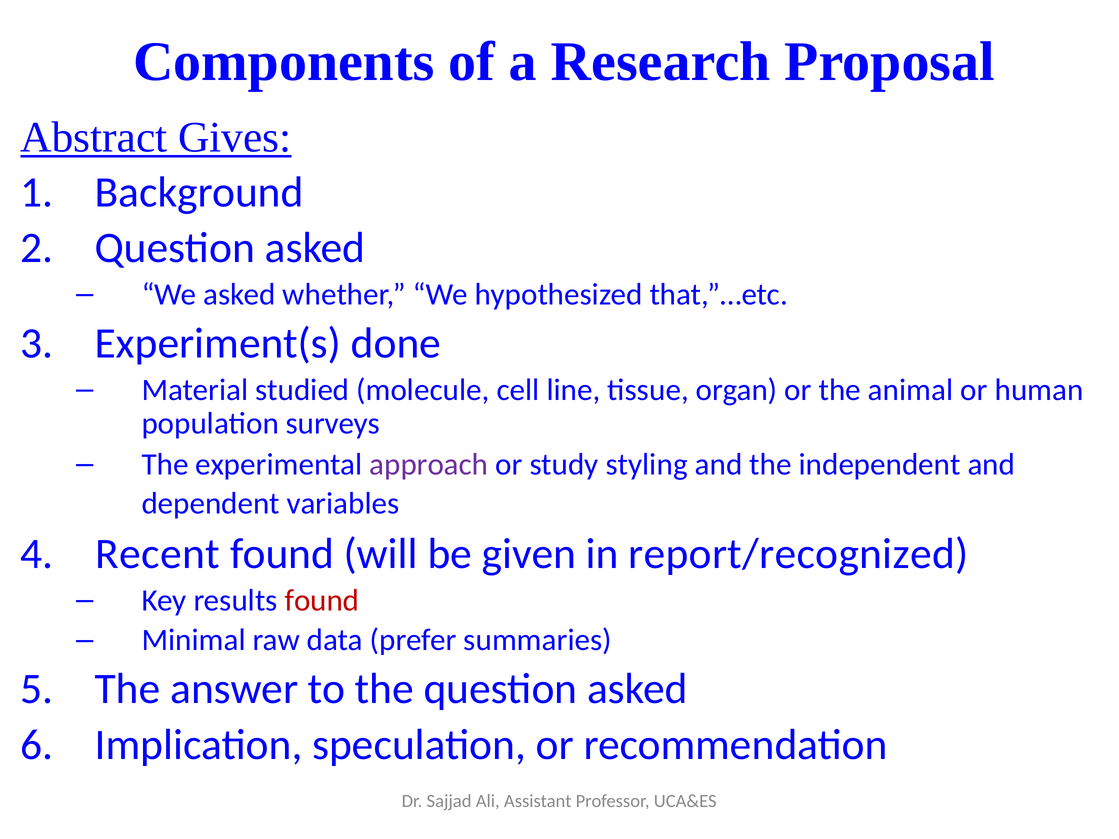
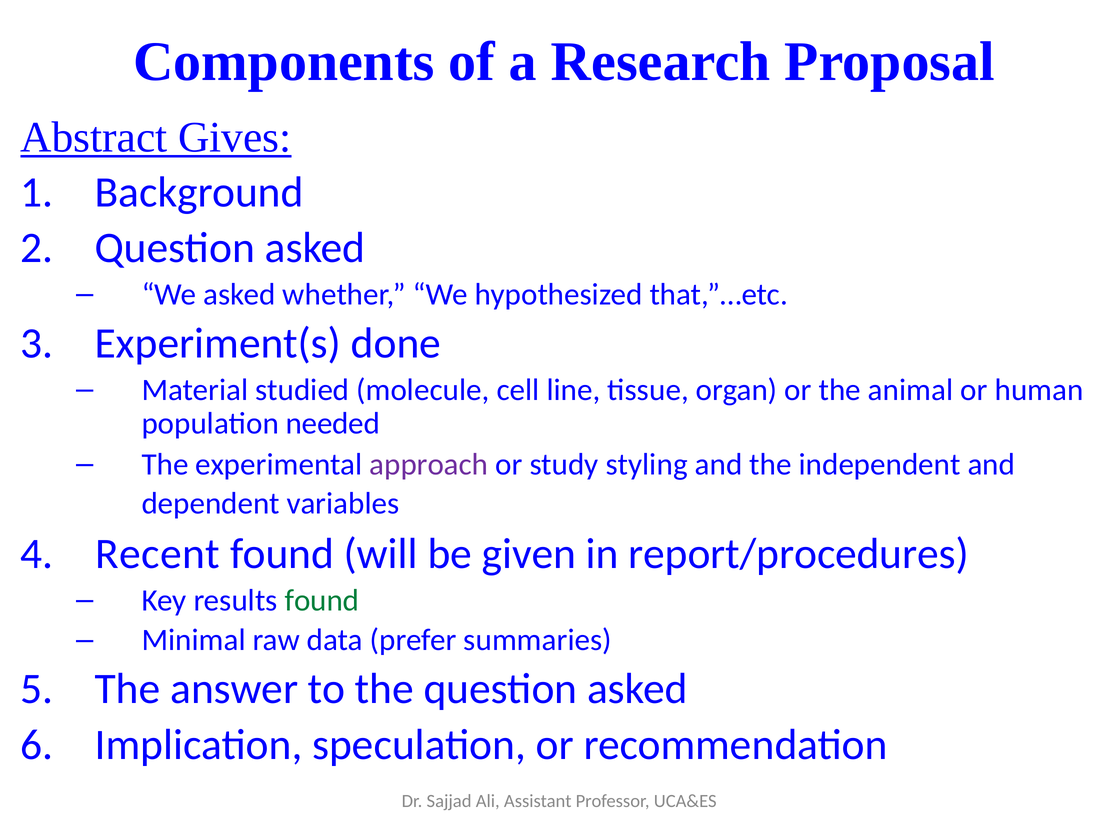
surveys: surveys -> needed (333, 424)
report/recognized: report/recognized -> report/procedures (799, 554)
found colour: red -> green (322, 600)
